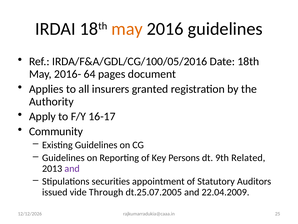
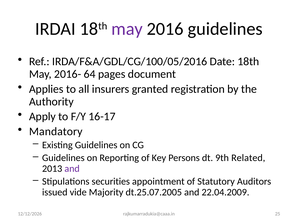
may colour: orange -> purple (127, 29)
Community: Community -> Mandatory (56, 131)
Through: Through -> Majority (106, 192)
